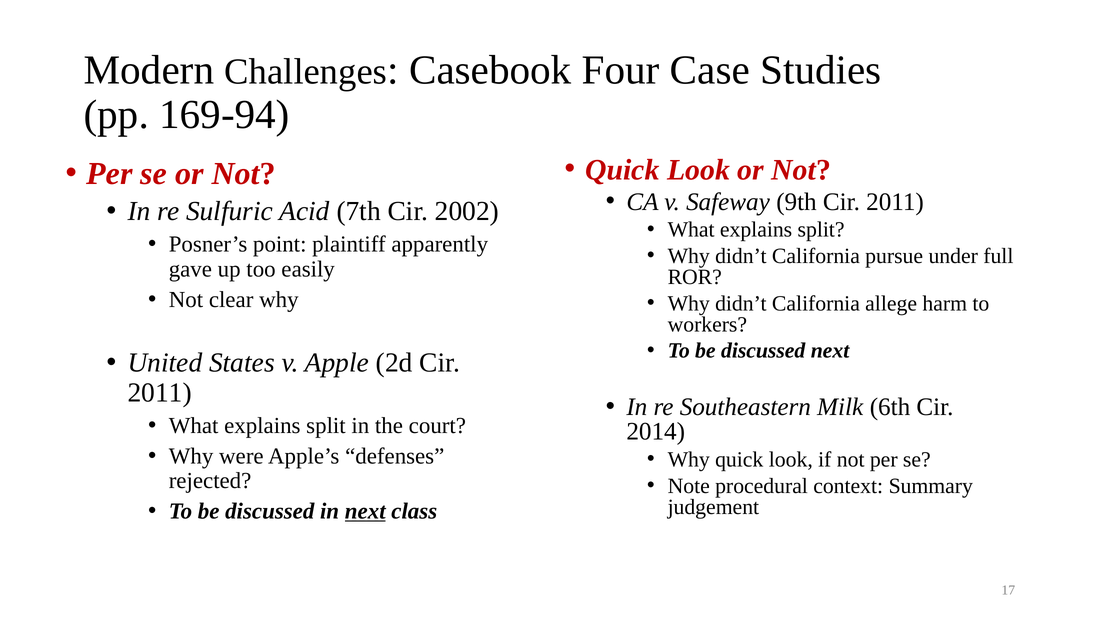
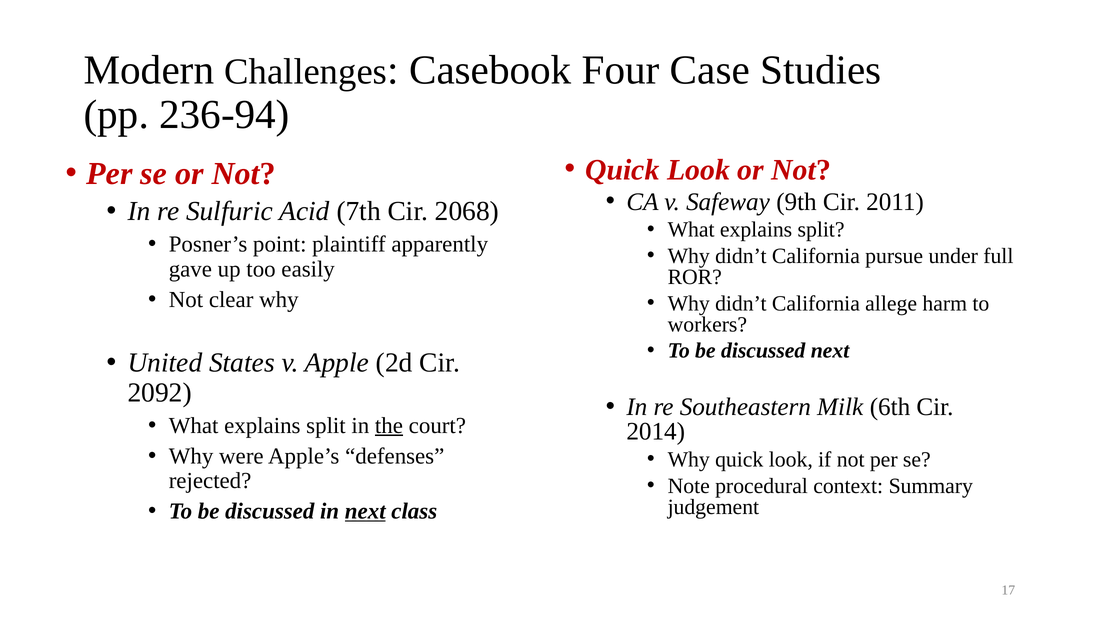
169-94: 169-94 -> 236-94 (224, 115)
2002: 2002 -> 2068 (467, 211)
2011: 2011 -> 2092 (160, 393)
the underline: none -> present (389, 426)
